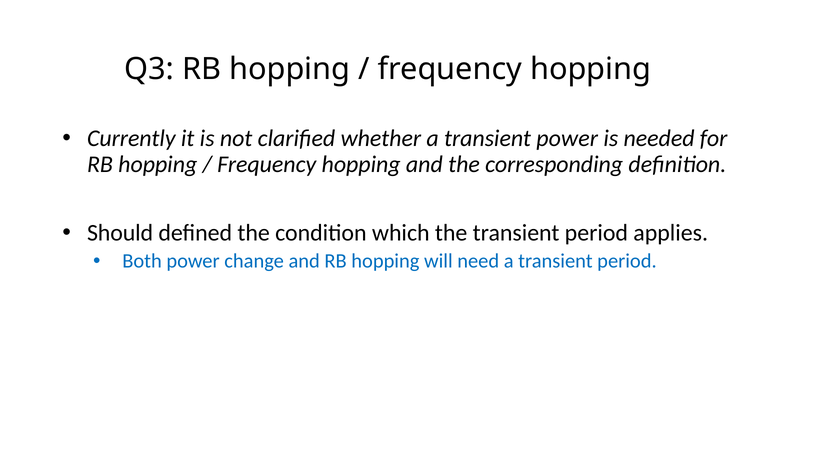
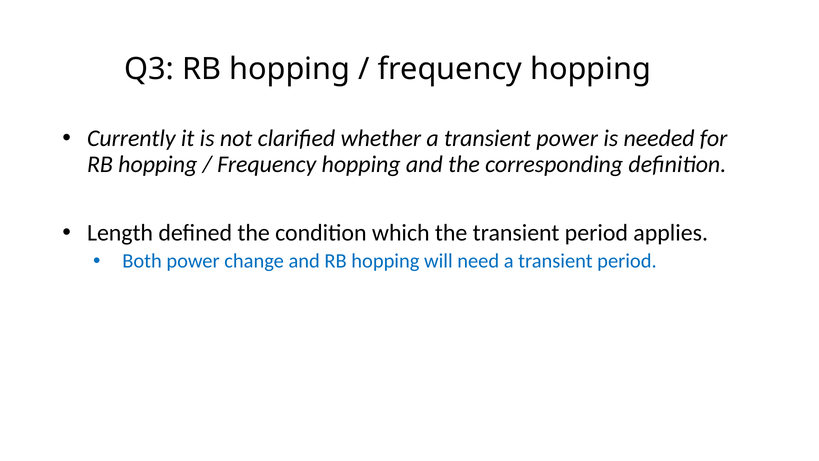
Should: Should -> Length (120, 233)
